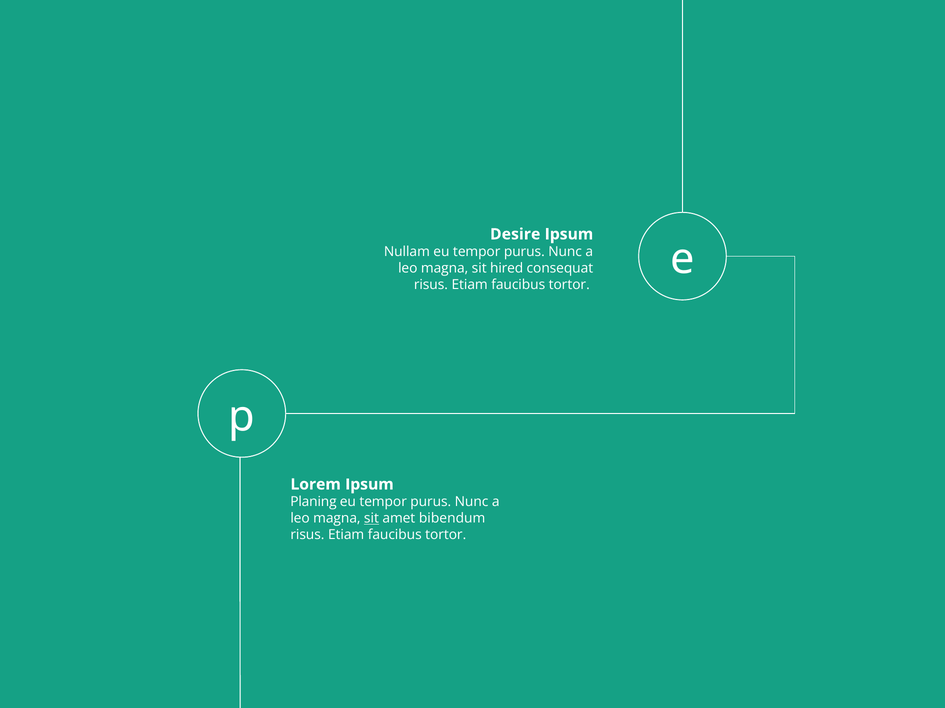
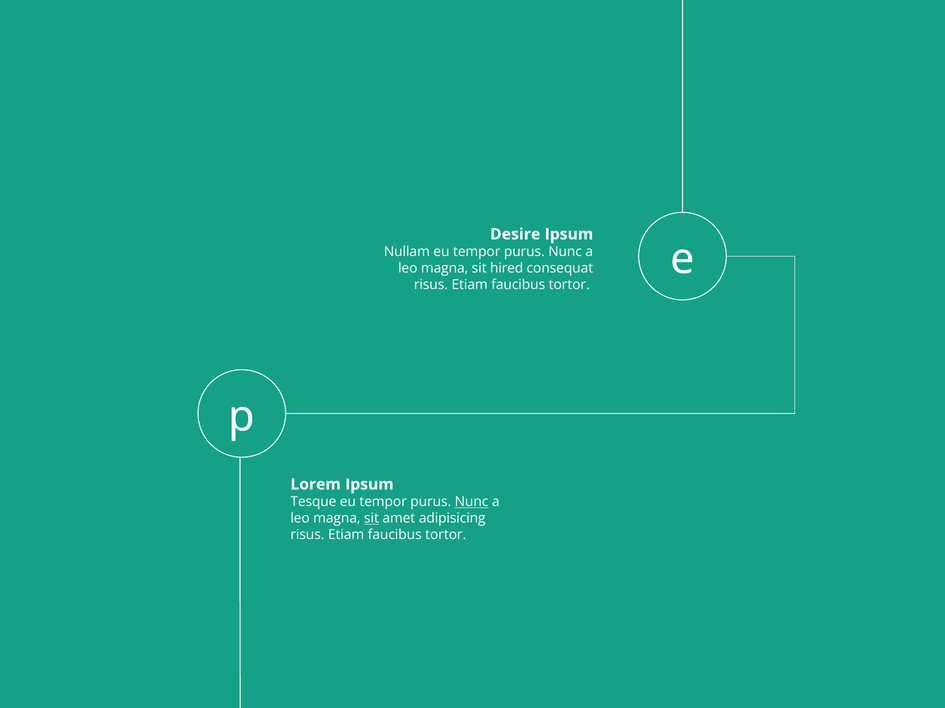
Planing: Planing -> Tesque (313, 502)
Nunc underline: none -> present (472, 502)
bibendum: bibendum -> adipisicing (452, 519)
